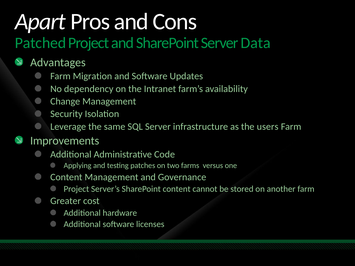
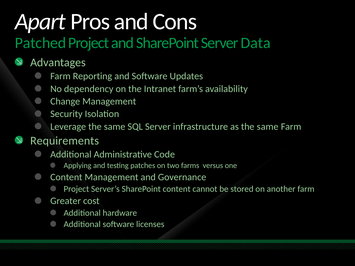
Migration: Migration -> Reporting (92, 76)
as the users: users -> same (268, 127)
Improvements: Improvements -> Requirements (65, 141)
